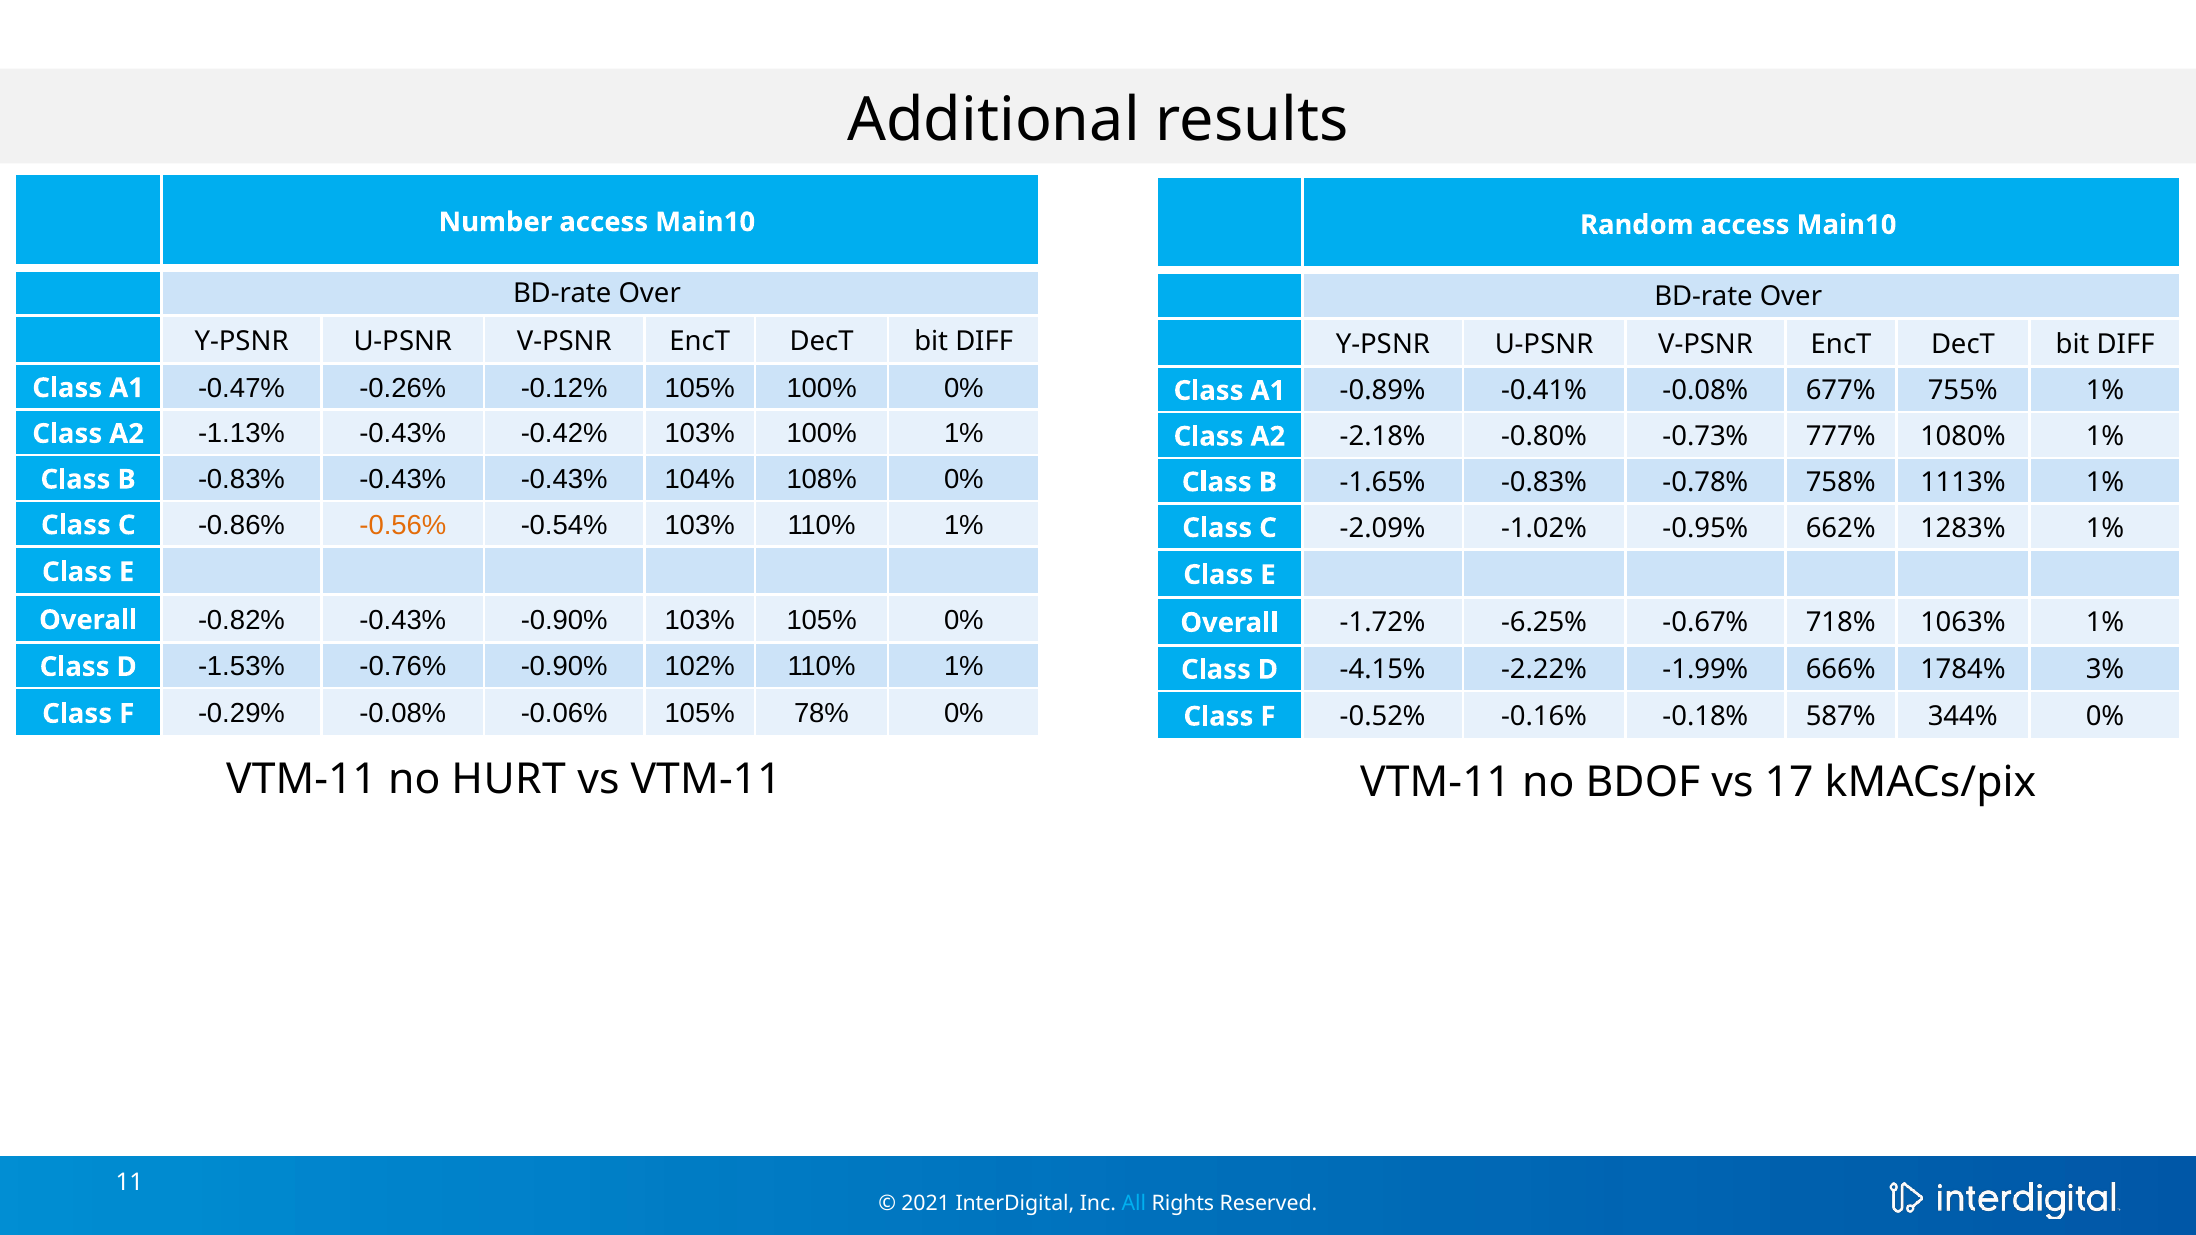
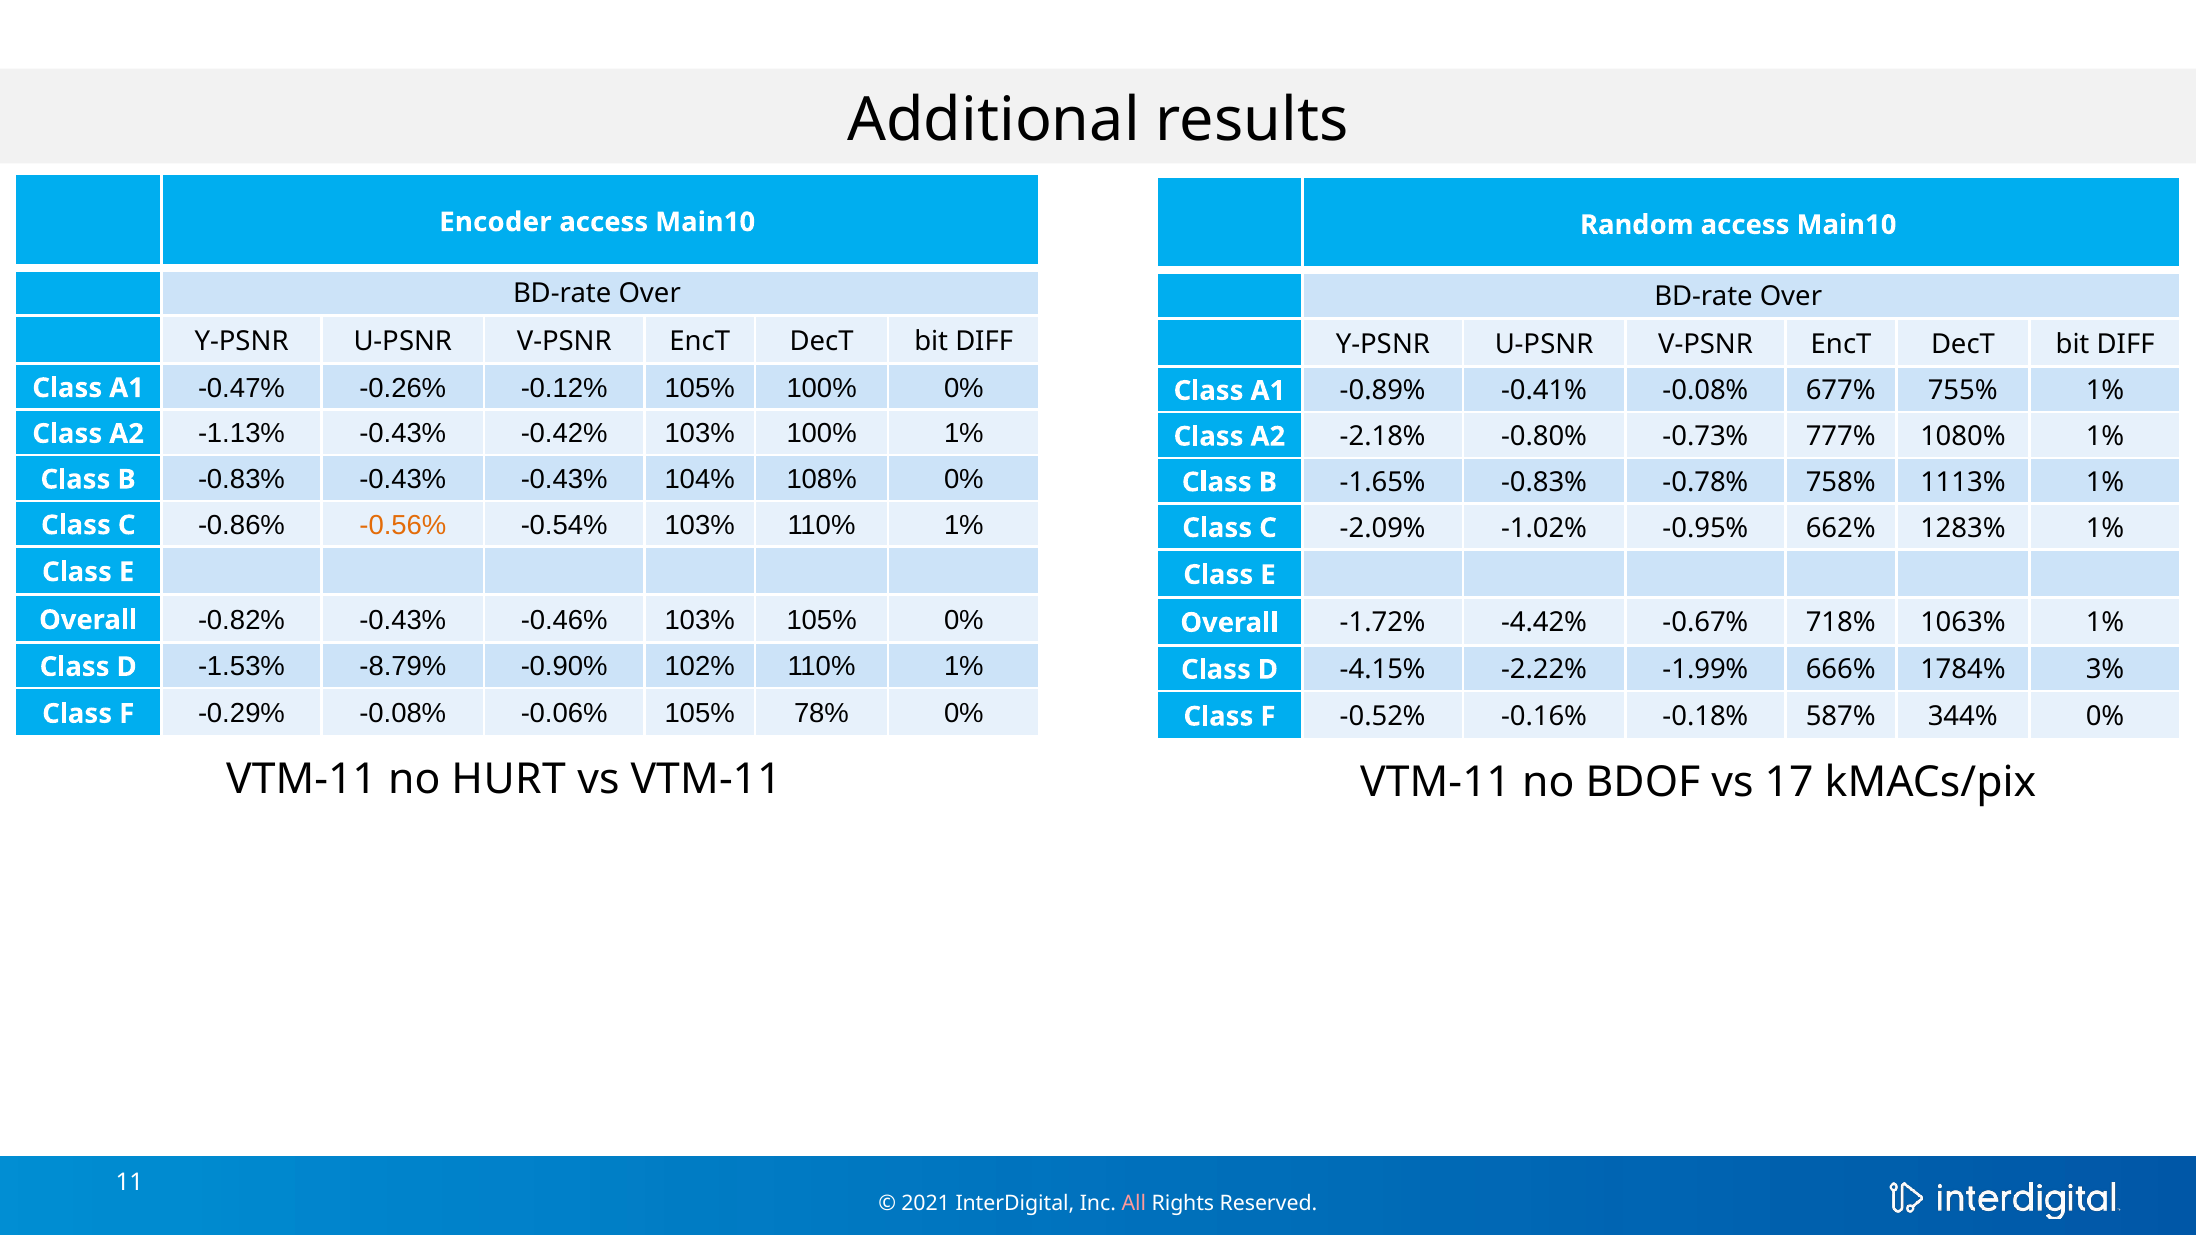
Number: Number -> Encoder (495, 222)
-0.43% -0.90%: -0.90% -> -0.46% (564, 620)
-6.25%: -6.25% -> -4.42% (1544, 623)
-0.76%: -0.76% -> -8.79% (403, 667)
All colour: light blue -> pink (1134, 1204)
